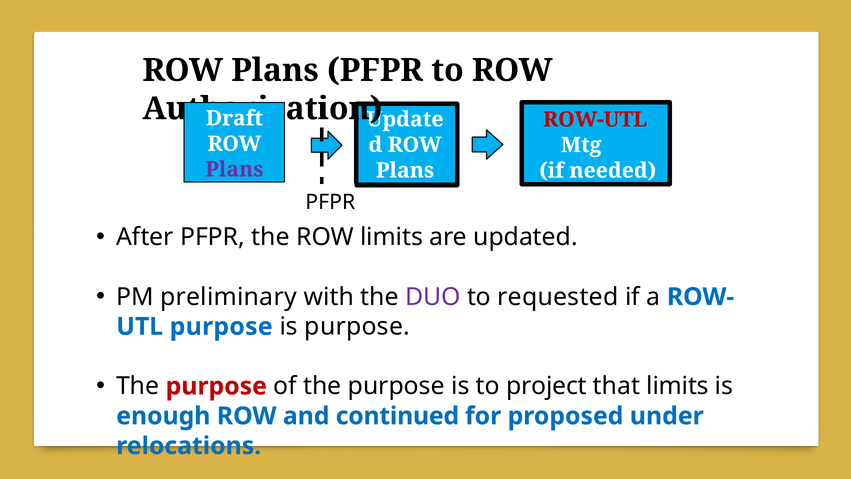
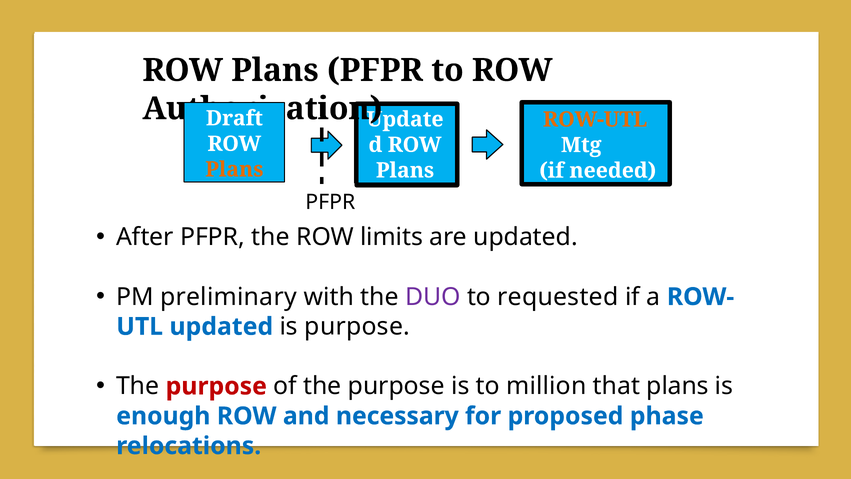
ROW-UTL colour: red -> orange (595, 119)
Plans colour: purple -> orange (234, 169)
purpose: purpose -> updated (221, 326)
project: project -> million (546, 386)
that limits: limits -> plans (678, 386)
continued: continued -> necessary (397, 416)
under: under -> phase (667, 416)
